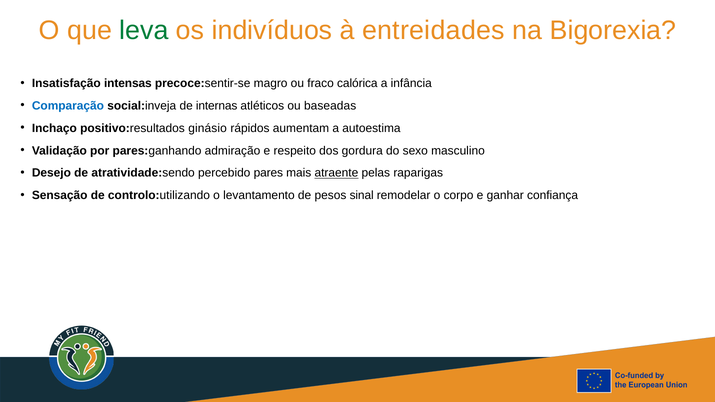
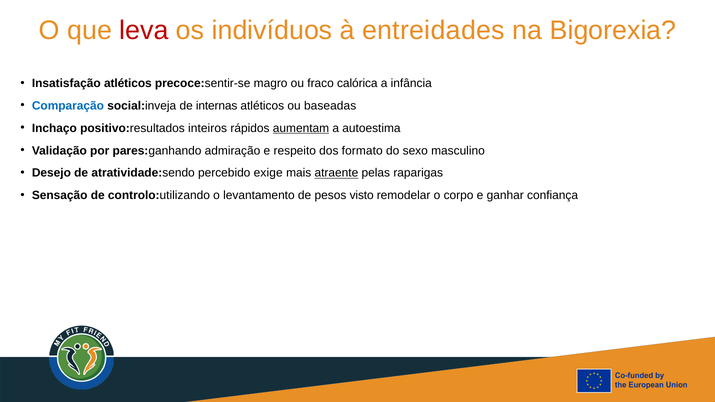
leva colour: green -> red (144, 31)
Insatisfação intensas: intensas -> atléticos (128, 83)
ginásio: ginásio -> inteiros (208, 128)
aumentam underline: none -> present (301, 128)
gordura: gordura -> formato (362, 151)
pares: pares -> exige (268, 173)
sinal: sinal -> visto (362, 196)
